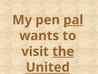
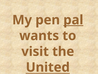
the underline: present -> none (63, 51)
